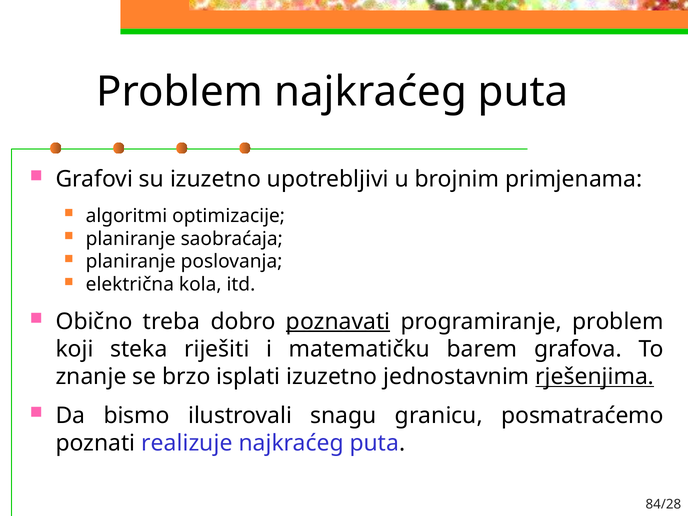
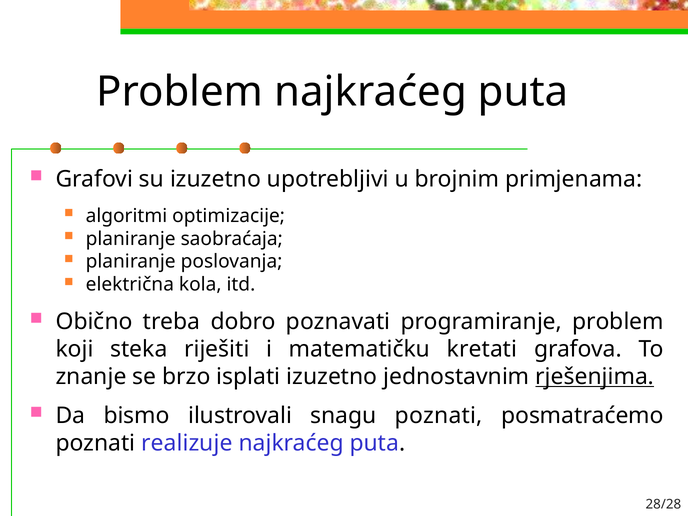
poznavati underline: present -> none (338, 322)
barem: barem -> kretati (482, 349)
snagu granicu: granicu -> poznati (439, 416)
84/28: 84/28 -> 28/28 (663, 504)
